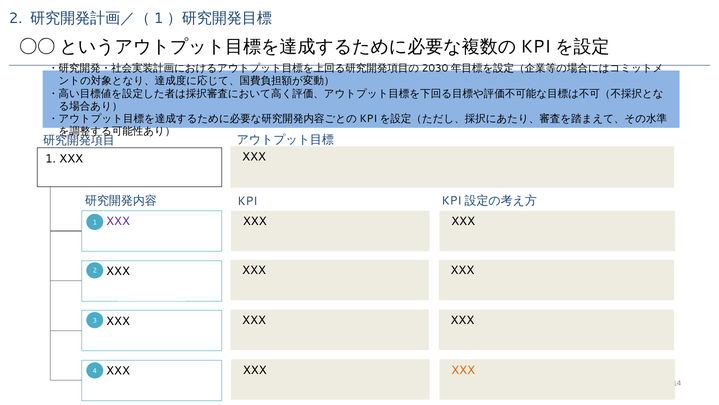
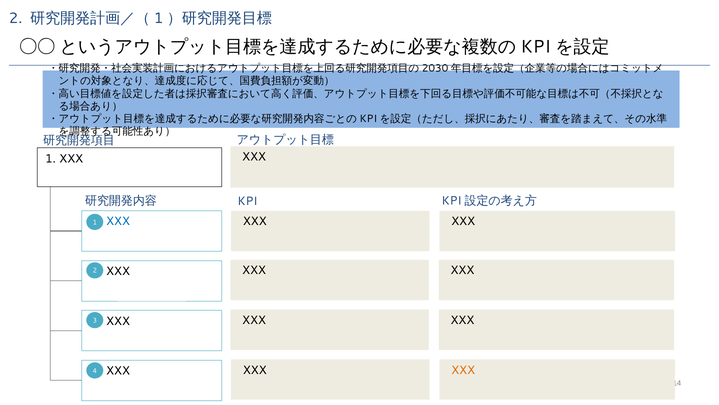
XXX colour: purple -> blue (118, 221)
